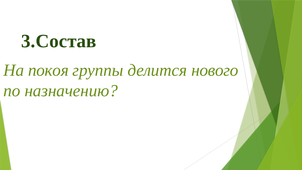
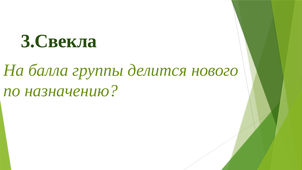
3.Состав: 3.Состав -> 3.Свекла (59, 41)
покоя: покоя -> балла (48, 70)
